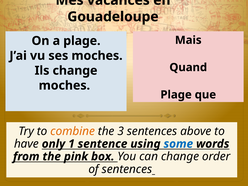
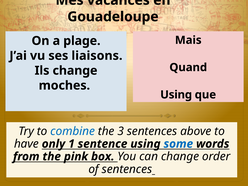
ses moches: moches -> liaisons (97, 56)
Plage: Plage -> Using (176, 95)
combine colour: orange -> blue (73, 131)
